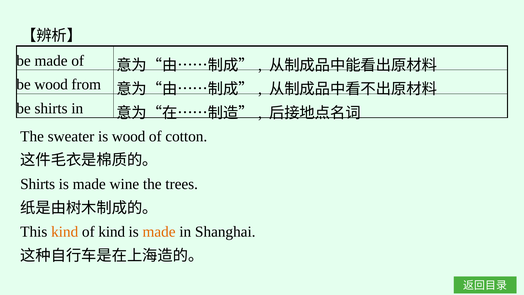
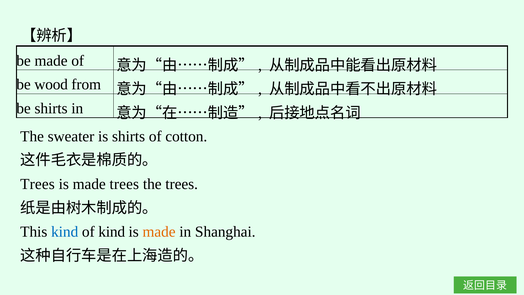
is wood: wood -> shirts (129, 136)
Shirts: Shirts -> Trees (37, 184)
made wine: wine -> trees (124, 184)
kind colour: orange -> blue (65, 232)
